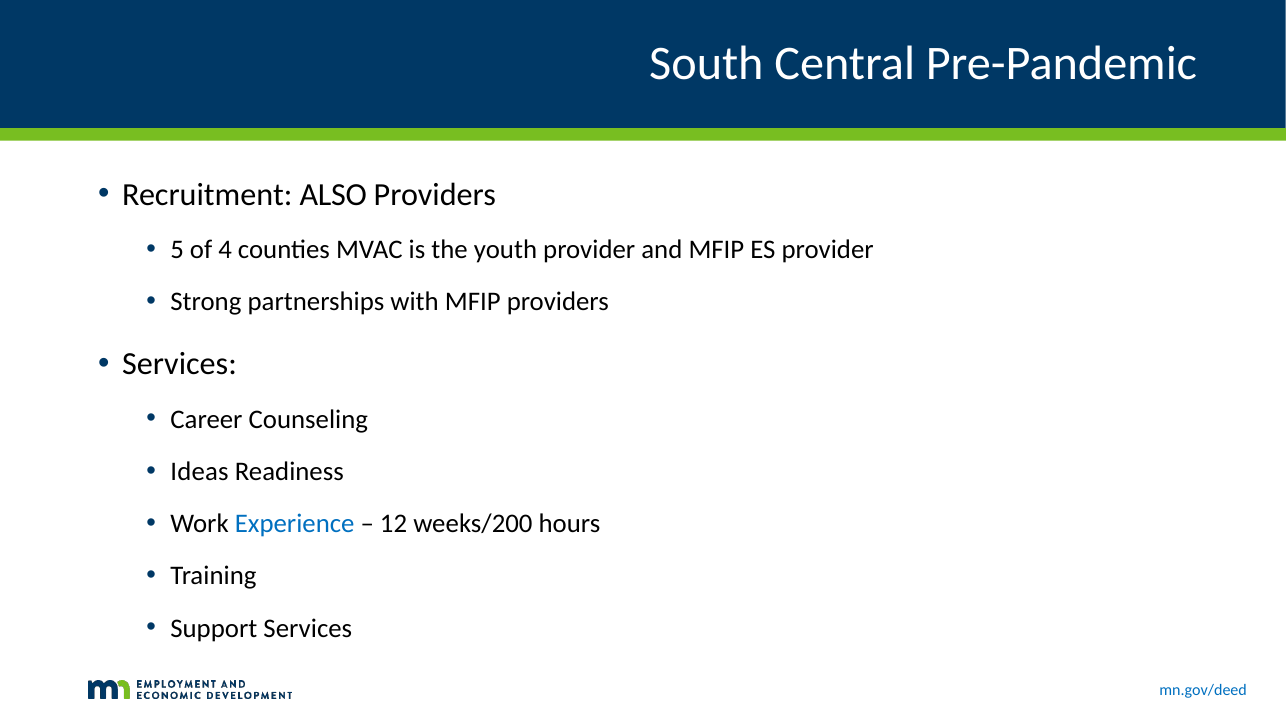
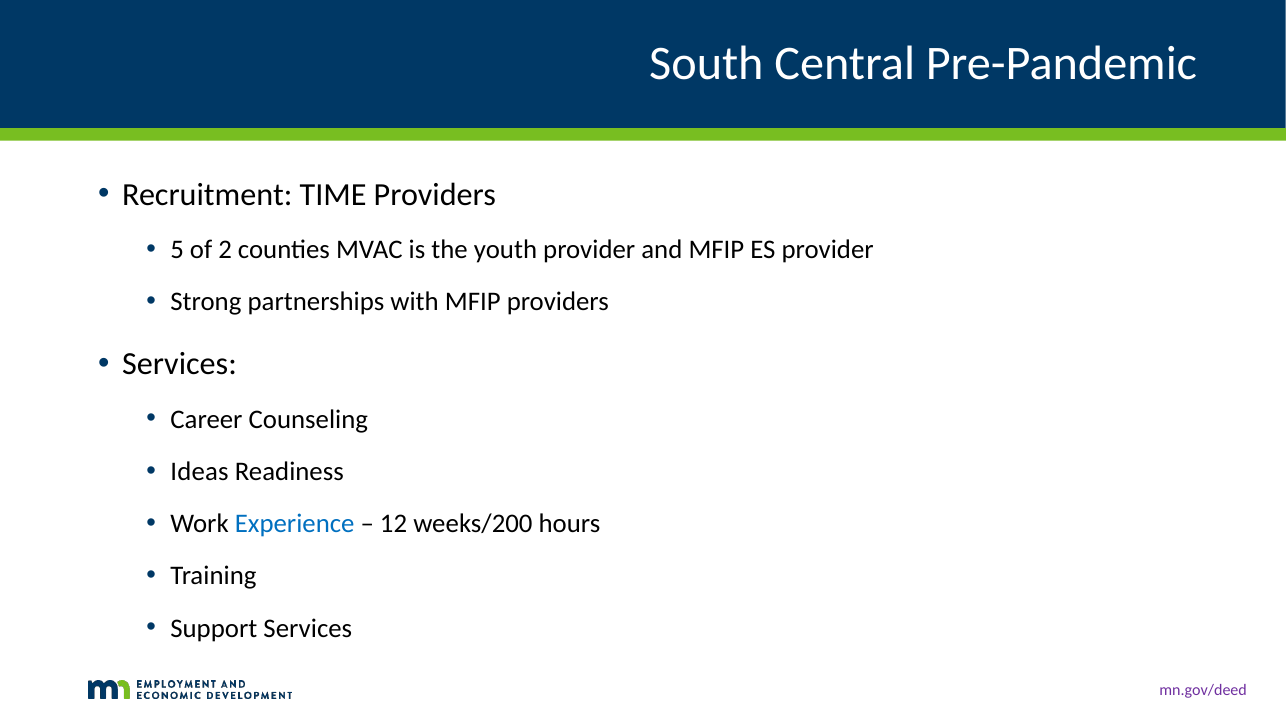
ALSO: ALSO -> TIME (333, 195)
4: 4 -> 2 (225, 250)
mn.gov/deed colour: blue -> purple (1203, 691)
